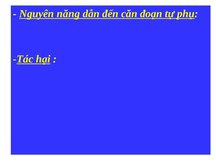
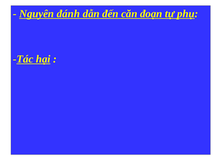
năng: năng -> đánh (68, 14)
